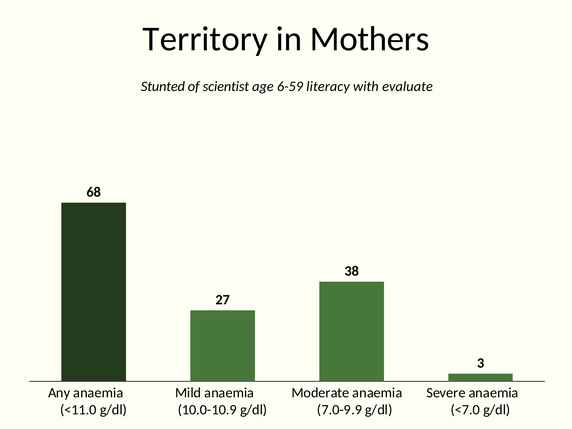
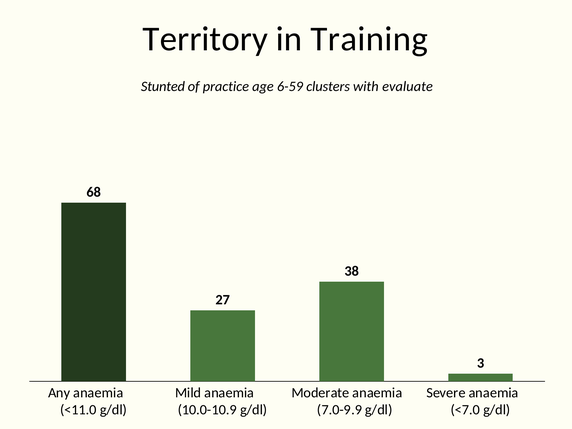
Mothers: Mothers -> Training (369, 39)
scientist: scientist -> practice (226, 86)
literacy: literacy -> clusters (328, 86)
